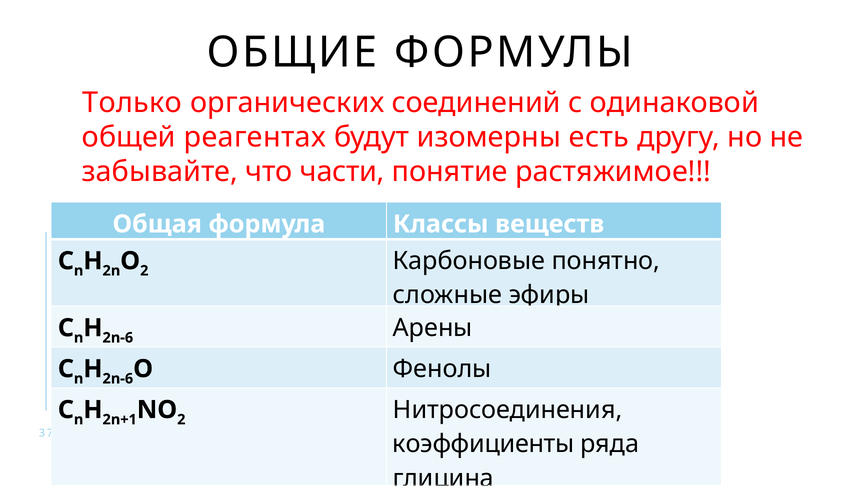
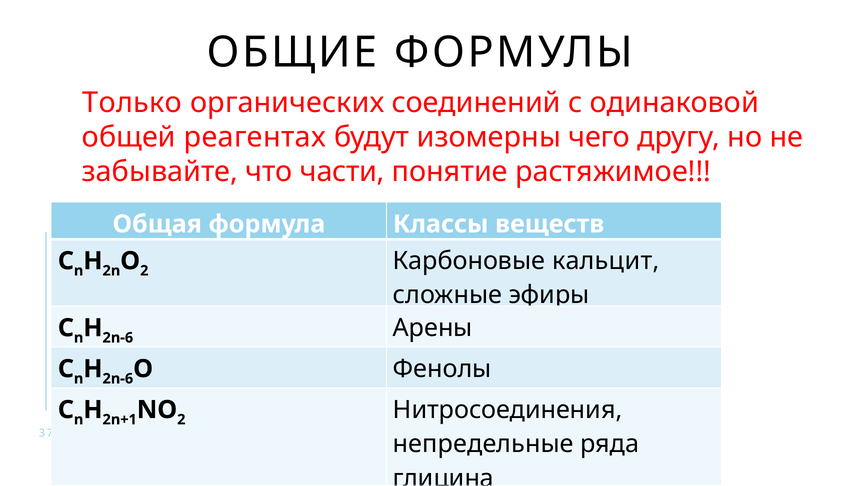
есть: есть -> чего (599, 137)
понятно: понятно -> кальцит (606, 261)
коэффициенты: коэффициенты -> непредельные (483, 444)
